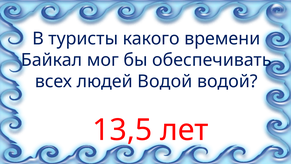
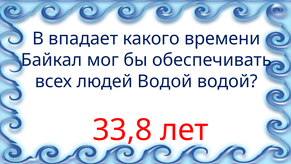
туристы: туристы -> впадает (83, 39)
13,5: 13,5 -> 33,8 (122, 130)
